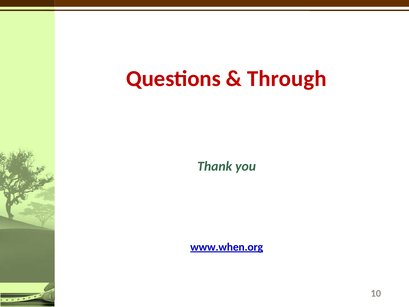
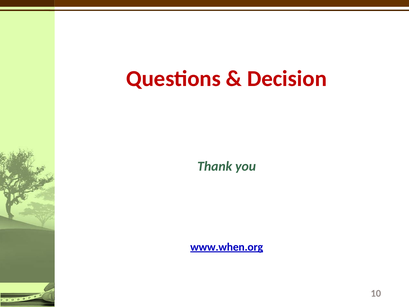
Through: Through -> Decision (287, 79)
